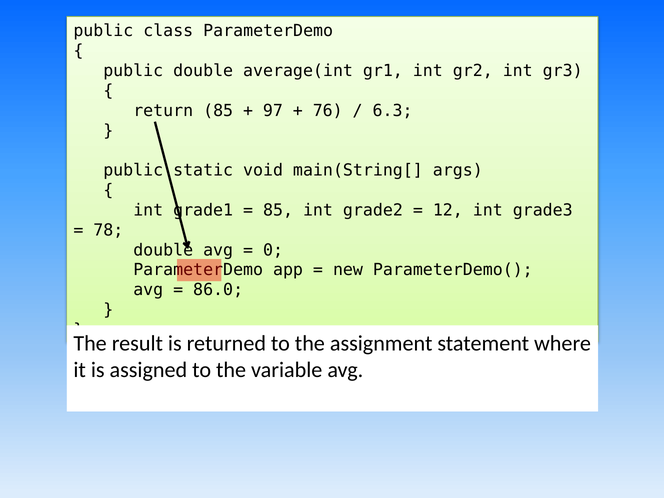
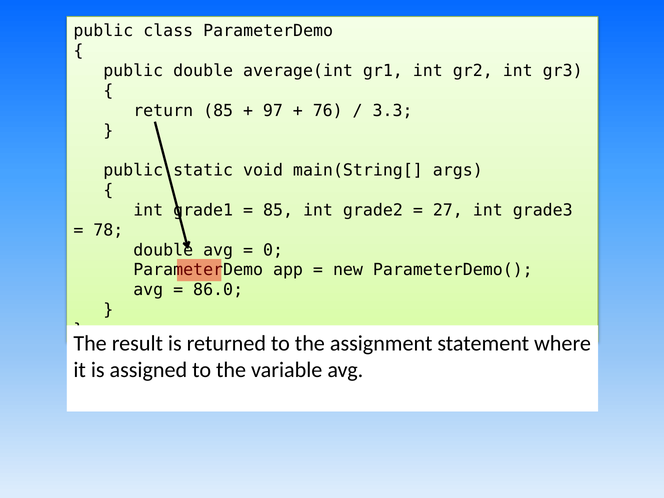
6.3: 6.3 -> 3.3 (393, 111)
12: 12 -> 27 (448, 210)
